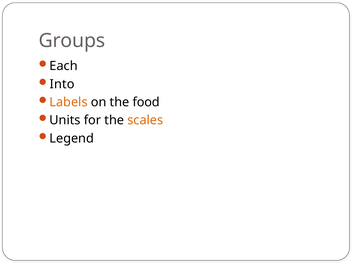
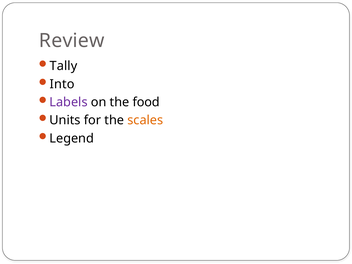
Groups: Groups -> Review (72, 41)
Each: Each -> Tally (64, 66)
Labels colour: orange -> purple (69, 102)
